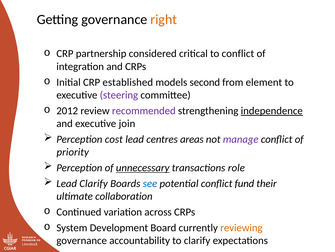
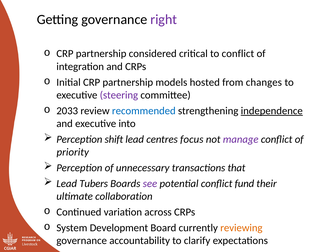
right colour: orange -> purple (164, 19)
Initial CRP established: established -> partnership (128, 82)
second: second -> hosted (205, 82)
element: element -> changes (264, 82)
2012: 2012 -> 2033 (67, 110)
recommended colour: purple -> blue (144, 110)
join: join -> into (127, 123)
cost: cost -> shift (114, 139)
areas: areas -> focus (192, 139)
unnecessary underline: present -> none (143, 167)
role: role -> that (237, 167)
Lead Clarify: Clarify -> Tubers (94, 183)
see colour: blue -> purple (150, 183)
